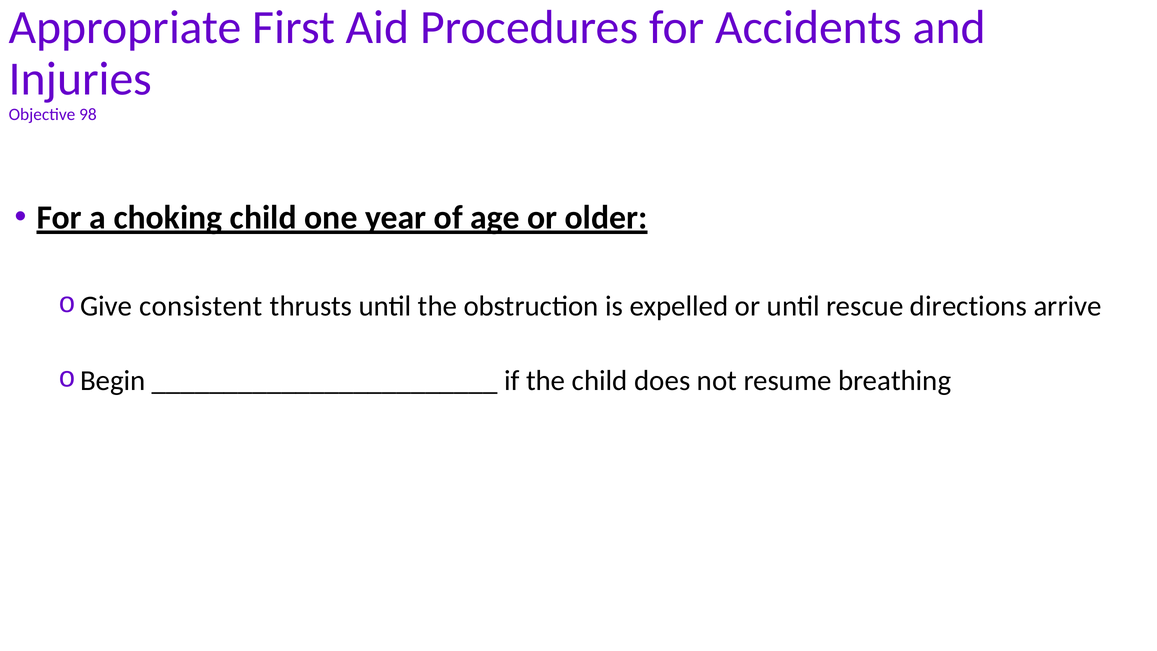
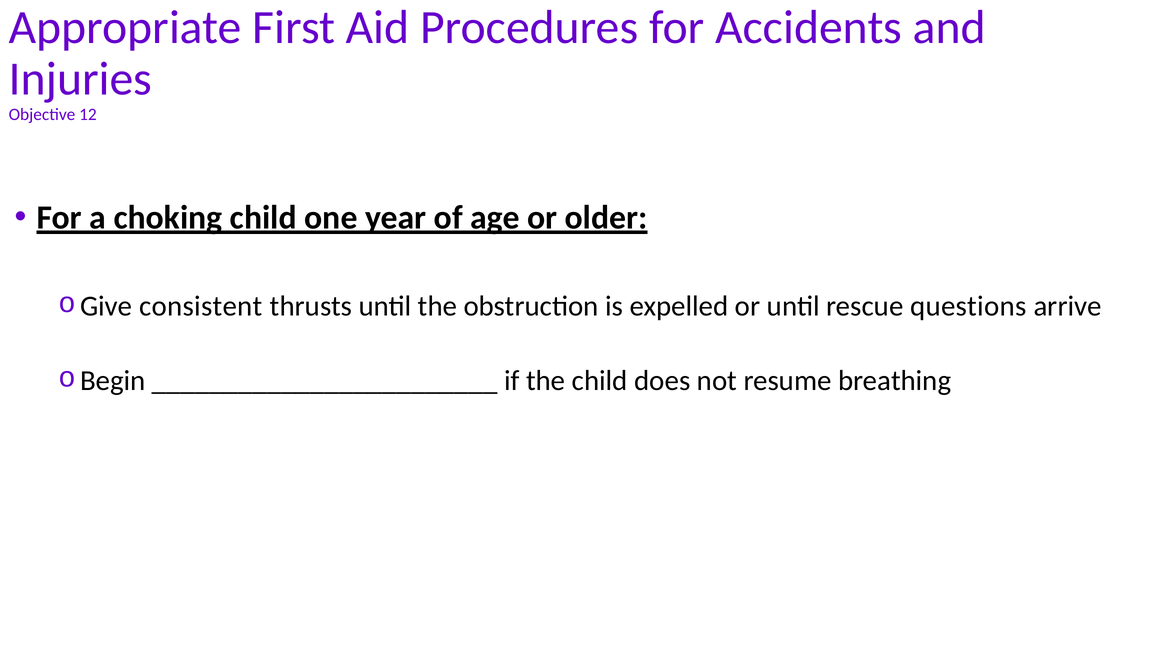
98: 98 -> 12 (88, 114)
directions: directions -> questions (968, 306)
